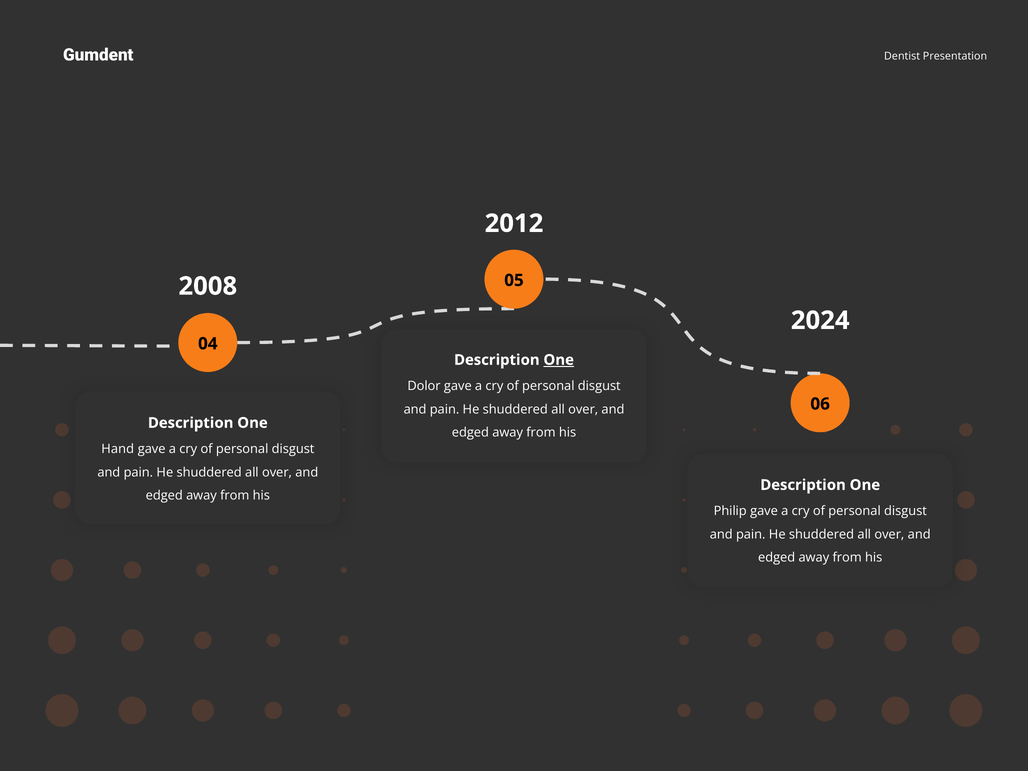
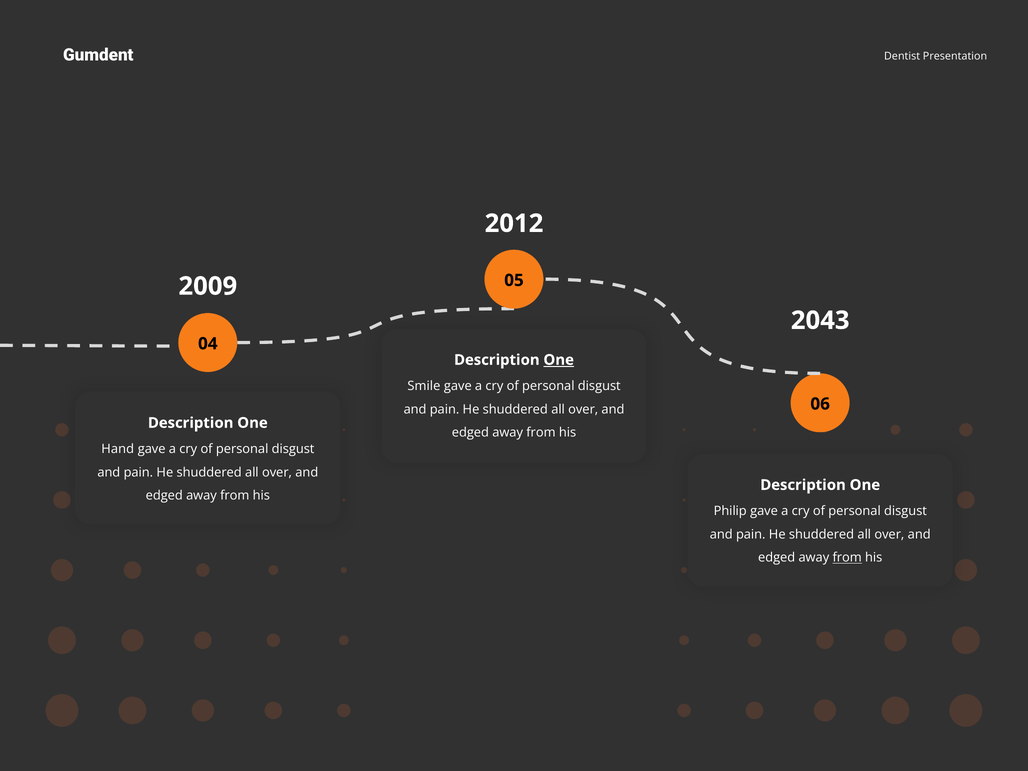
2008: 2008 -> 2009 (208, 286)
2024: 2024 -> 2043 (820, 320)
Dolor: Dolor -> Smile (424, 386)
from underline: none -> present (847, 558)
